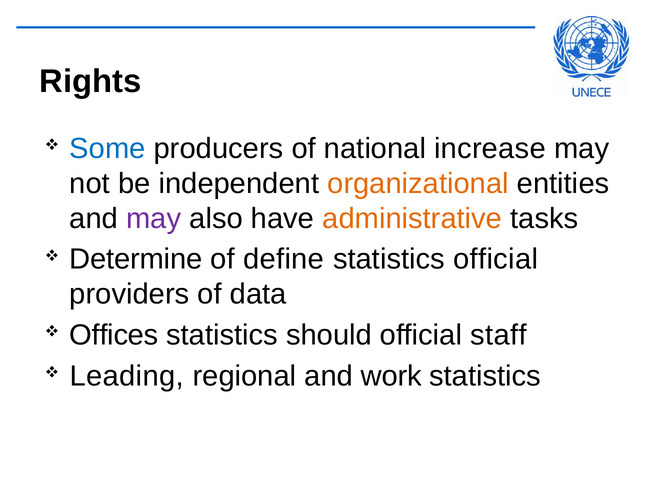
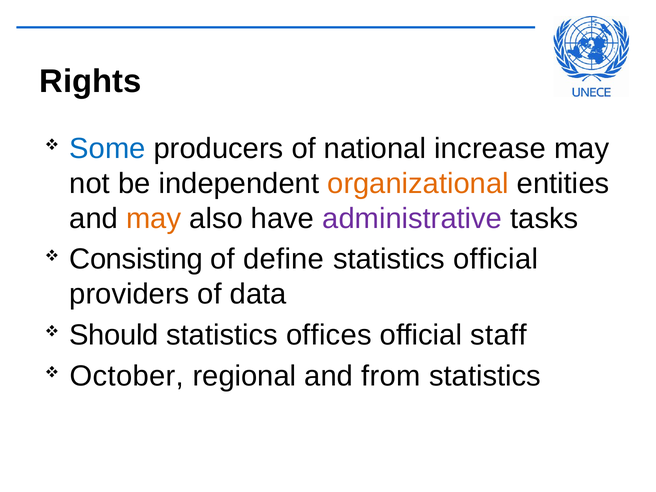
may colour: purple -> orange (154, 219)
administrative colour: orange -> purple (412, 219)
Determine: Determine -> Consisting (136, 259)
Offices: Offices -> Should (114, 335)
should: should -> offices (329, 335)
Leading: Leading -> October (127, 376)
work: work -> from (391, 376)
